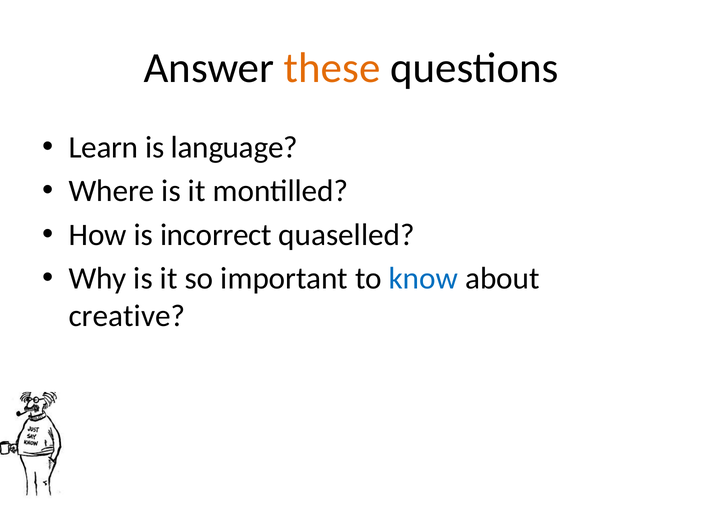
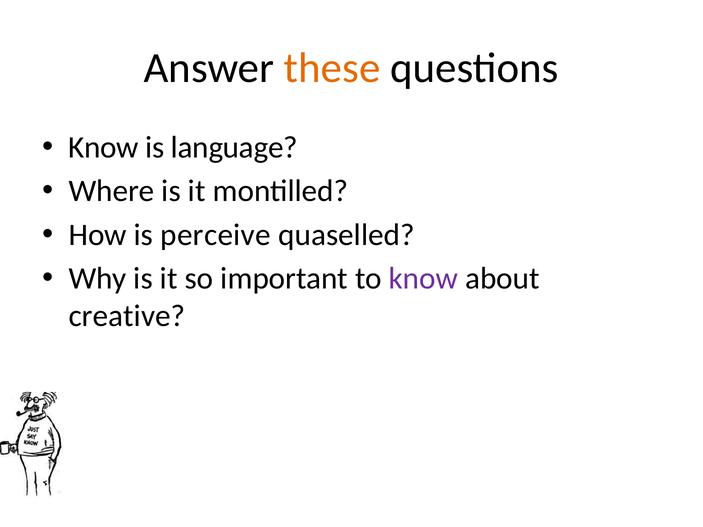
Learn: Learn -> Know (103, 147)
incorrect: incorrect -> perceive (216, 235)
know colour: blue -> purple (423, 279)
